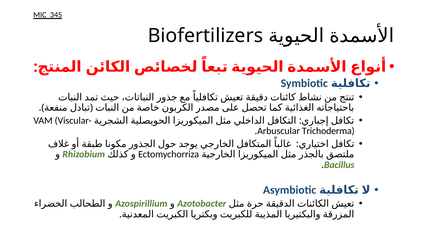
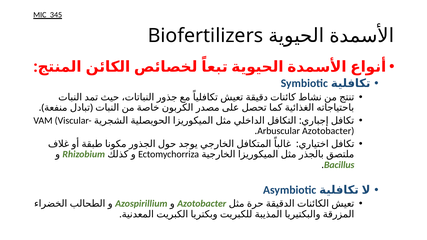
Trichoderma: Trichoderma -> Azotobacter (328, 131)
